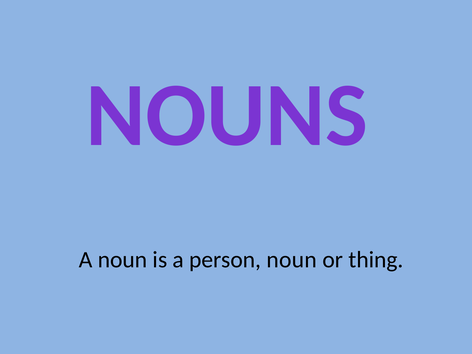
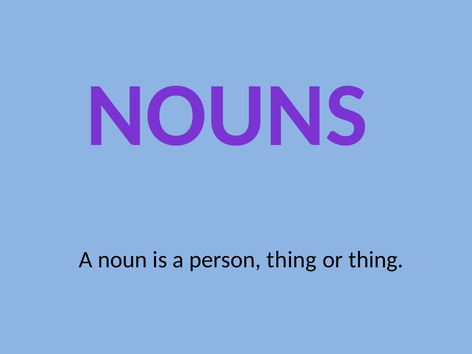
person noun: noun -> thing (292, 260)
